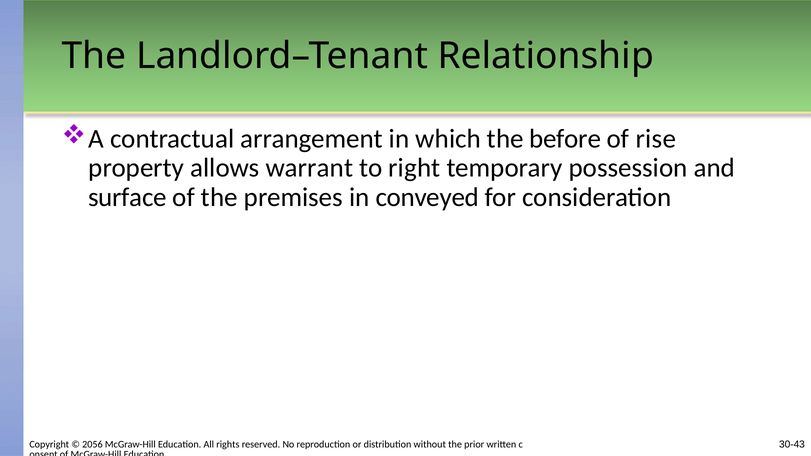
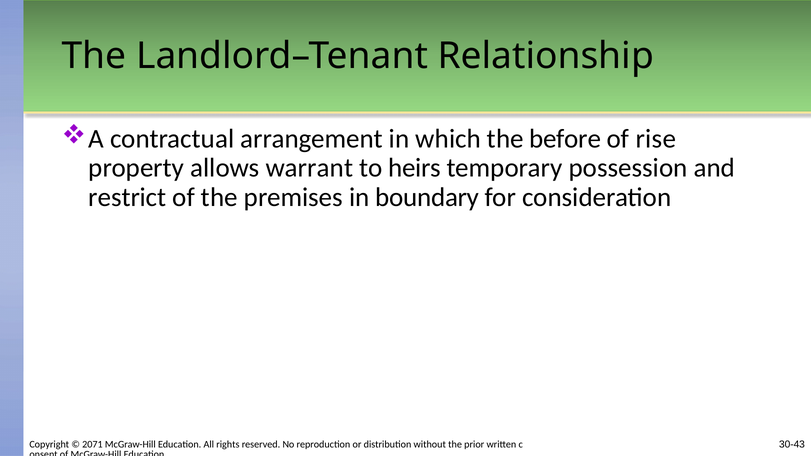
right: right -> heirs (415, 168)
surface: surface -> restrict (127, 197)
conveyed: conveyed -> boundary (427, 197)
2056: 2056 -> 2071 (92, 445)
